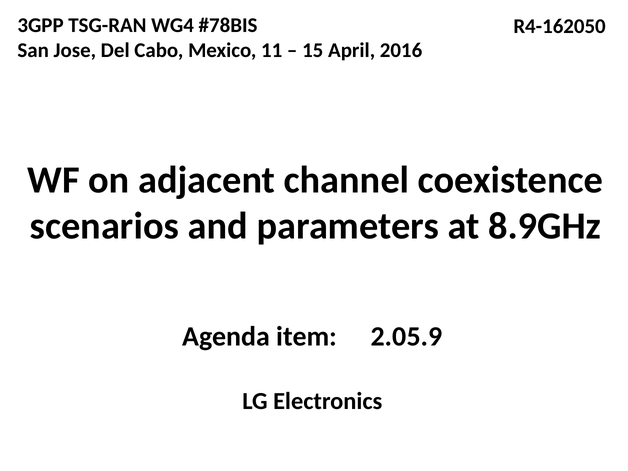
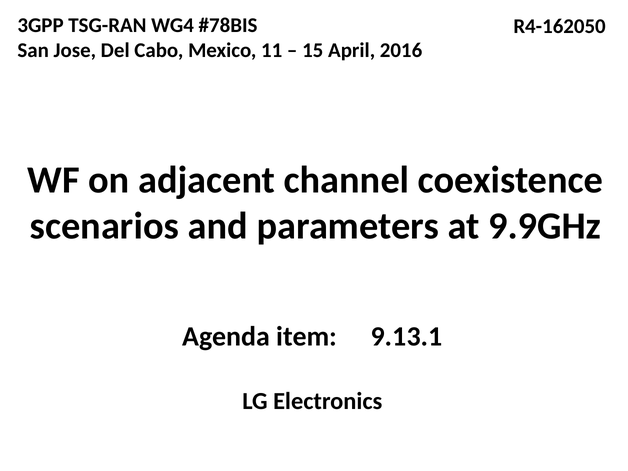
8.9GHz: 8.9GHz -> 9.9GHz (545, 226)
2.05.9: 2.05.9 -> 9.13.1 (407, 336)
